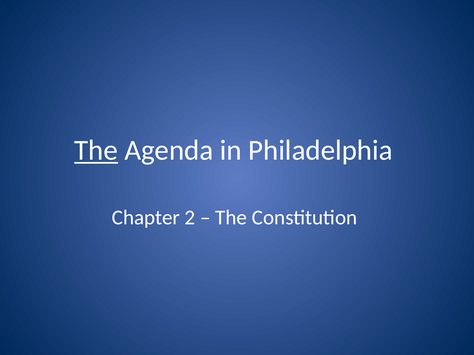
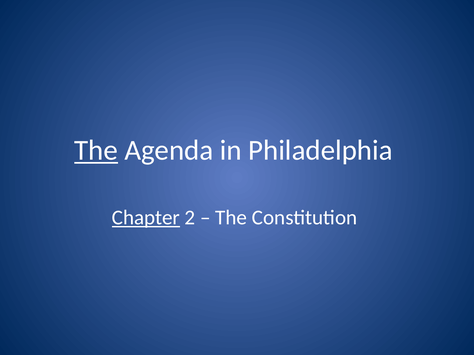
Chapter underline: none -> present (146, 218)
